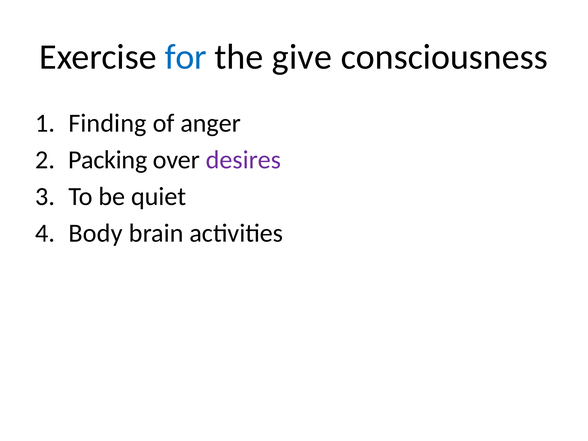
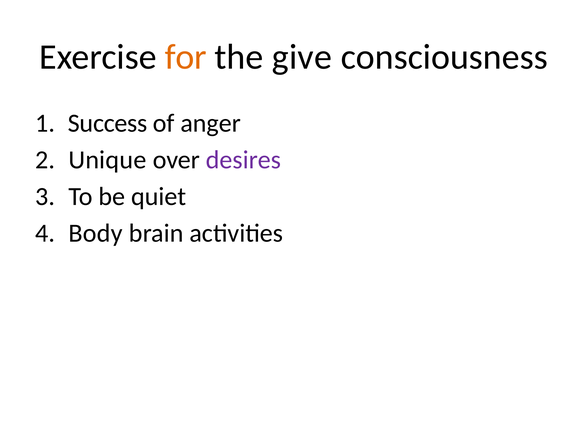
for colour: blue -> orange (186, 57)
Finding: Finding -> Success (108, 123)
Packing: Packing -> Unique (107, 160)
